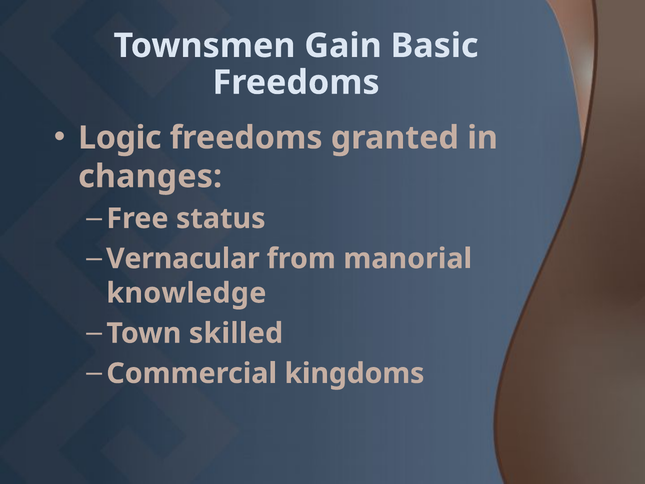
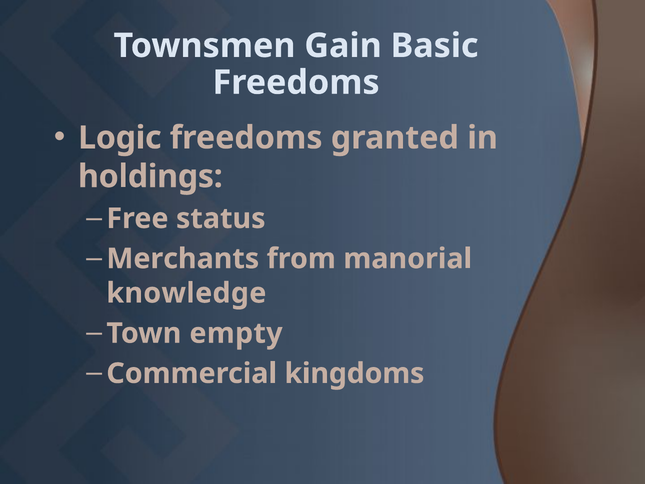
changes: changes -> holdings (150, 176)
Vernacular: Vernacular -> Merchants (183, 259)
skilled: skilled -> empty (236, 333)
